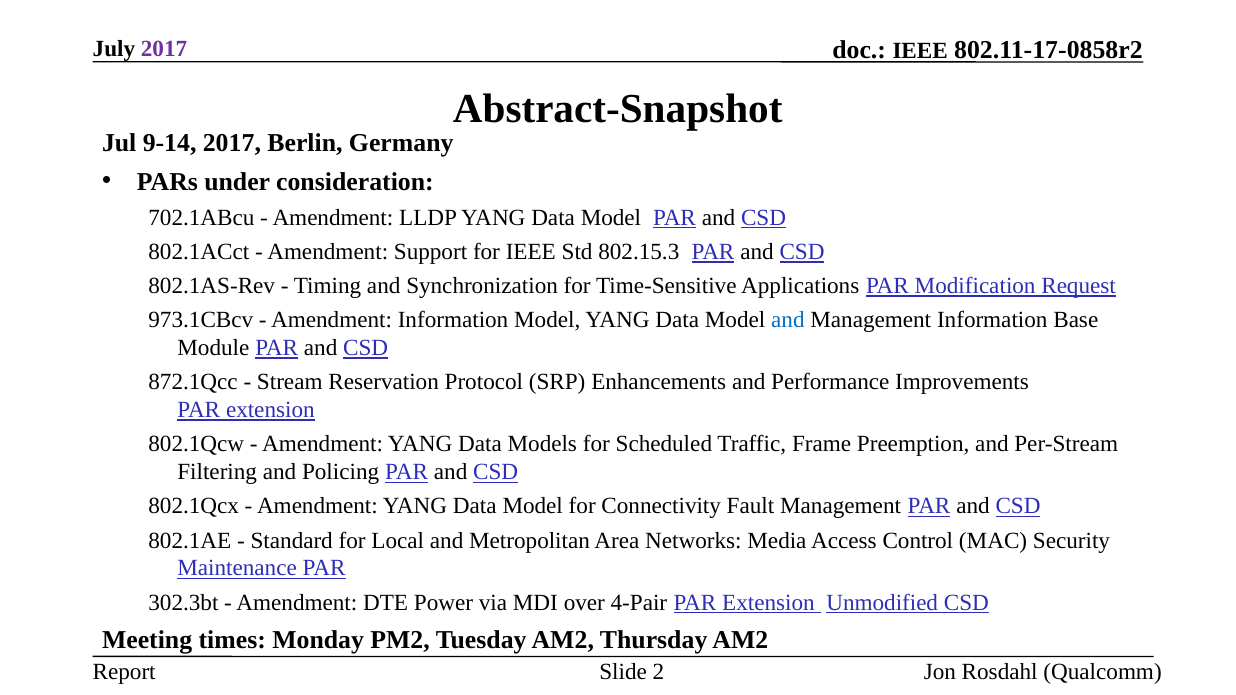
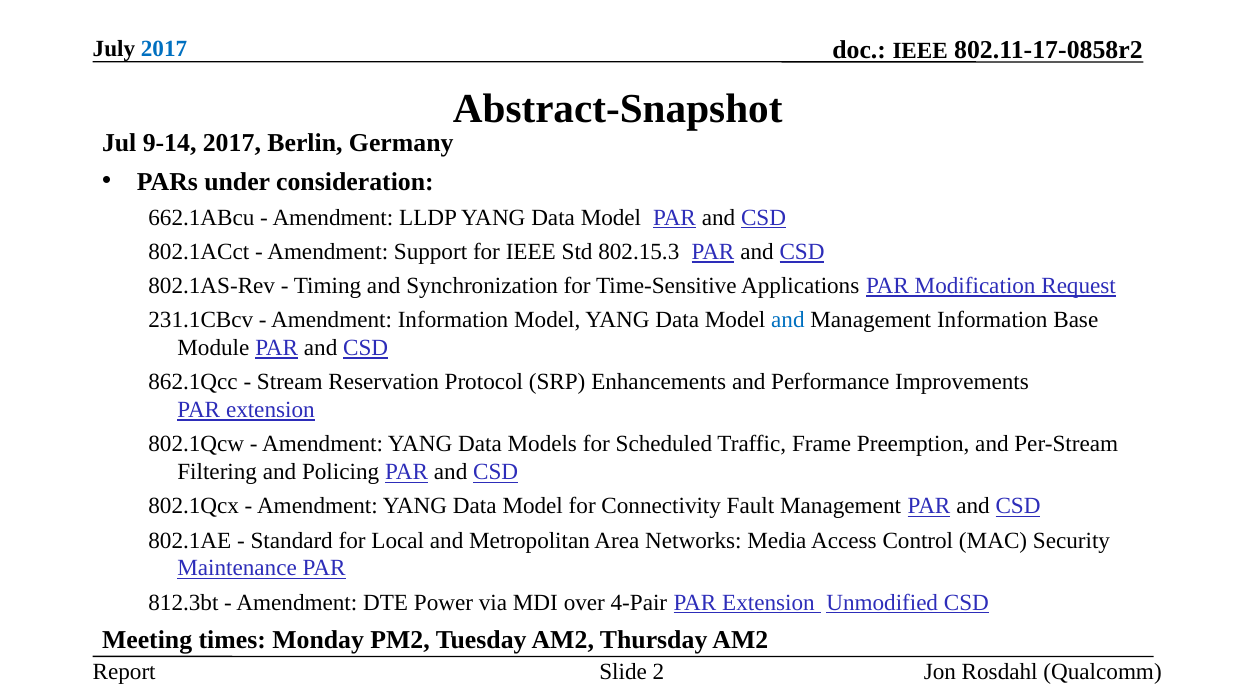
2017 colour: purple -> blue (164, 49)
702.1ABcu: 702.1ABcu -> 662.1ABcu (201, 217)
973.1CBcv: 973.1CBcv -> 231.1CBcv (201, 320)
872.1Qcc: 872.1Qcc -> 862.1Qcc (193, 382)
302.3bt: 302.3bt -> 812.3bt (183, 603)
